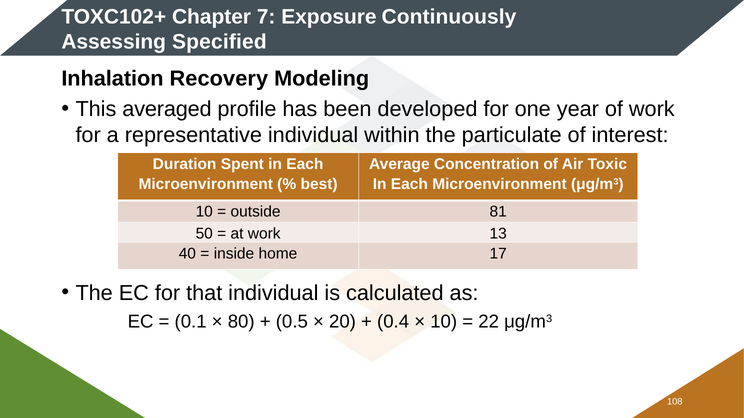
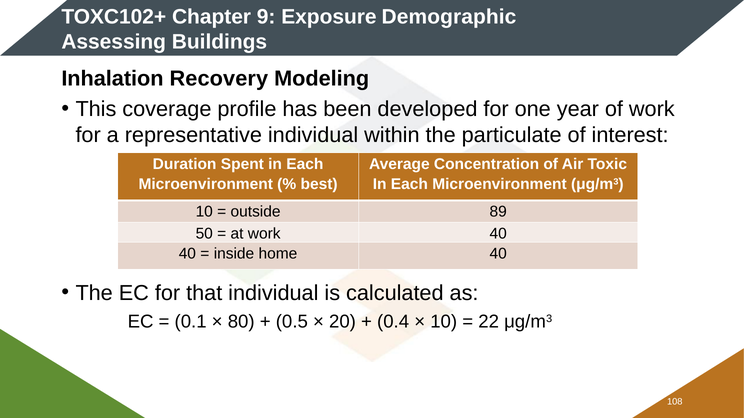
7: 7 -> 9 (266, 17)
Continuously: Continuously -> Demographic (449, 17)
Specified: Specified -> Buildings (219, 42)
averaged: averaged -> coverage (167, 109)
81: 81 -> 89 (498, 212)
work 13: 13 -> 40 (498, 234)
home 17: 17 -> 40 (498, 254)
